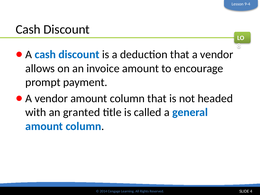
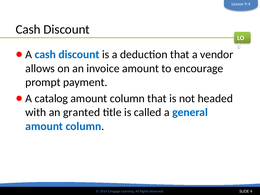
vendor: vendor -> catalog (51, 98)
